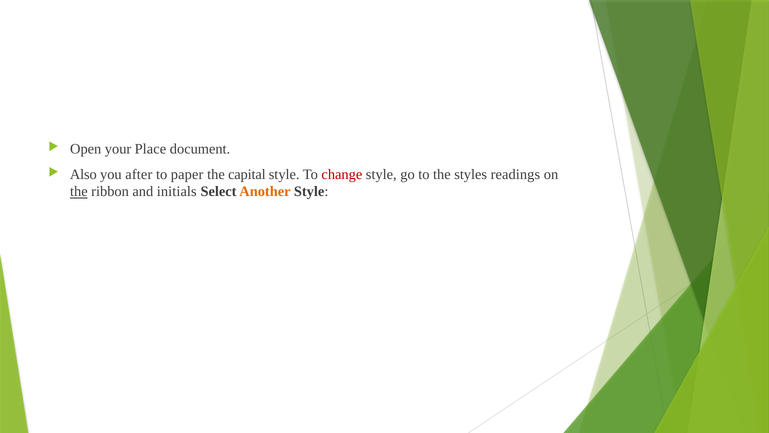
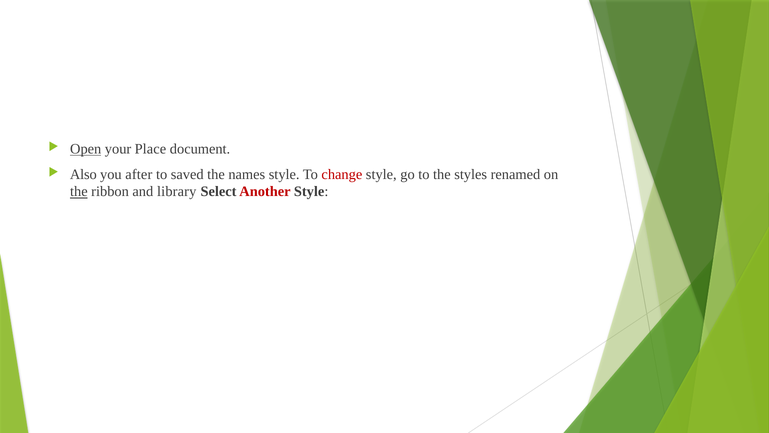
Open underline: none -> present (86, 149)
paper: paper -> saved (187, 174)
capital: capital -> names (247, 174)
readings: readings -> renamed (515, 174)
initials: initials -> library (177, 191)
Another colour: orange -> red (265, 191)
